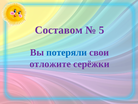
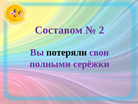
5: 5 -> 2 (102, 30)
потеряли colour: blue -> black (67, 52)
отложите: отложите -> полными (50, 64)
